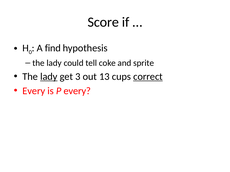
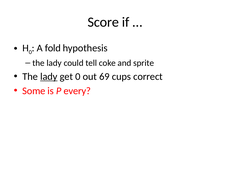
find: find -> fold (53, 48)
get 3: 3 -> 0 (78, 77)
13: 13 -> 69 (104, 77)
correct underline: present -> none (148, 77)
Every: Every -> Some (34, 91)
